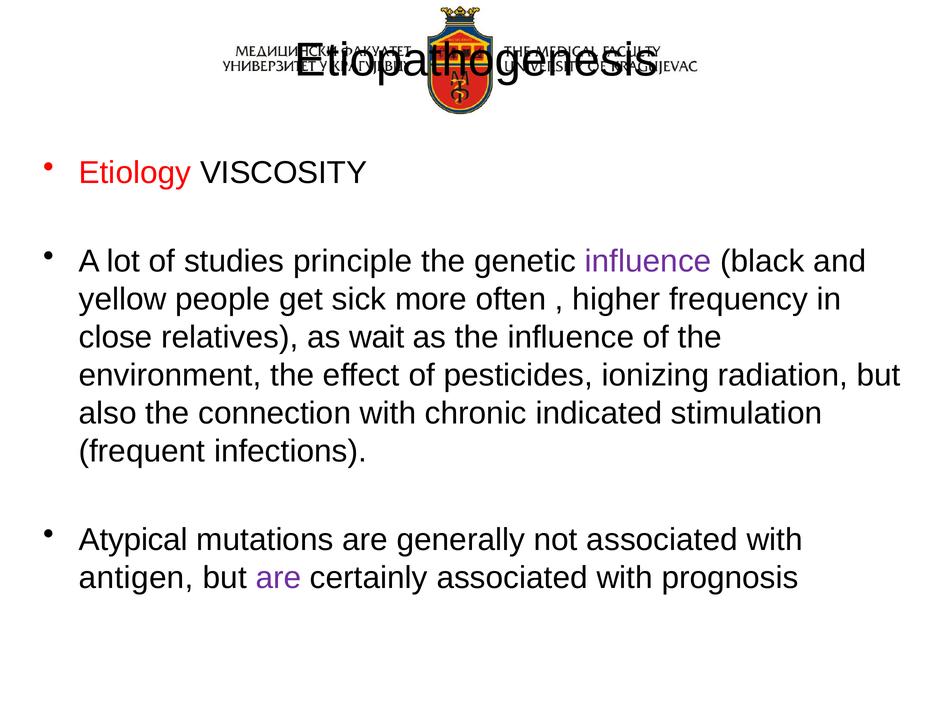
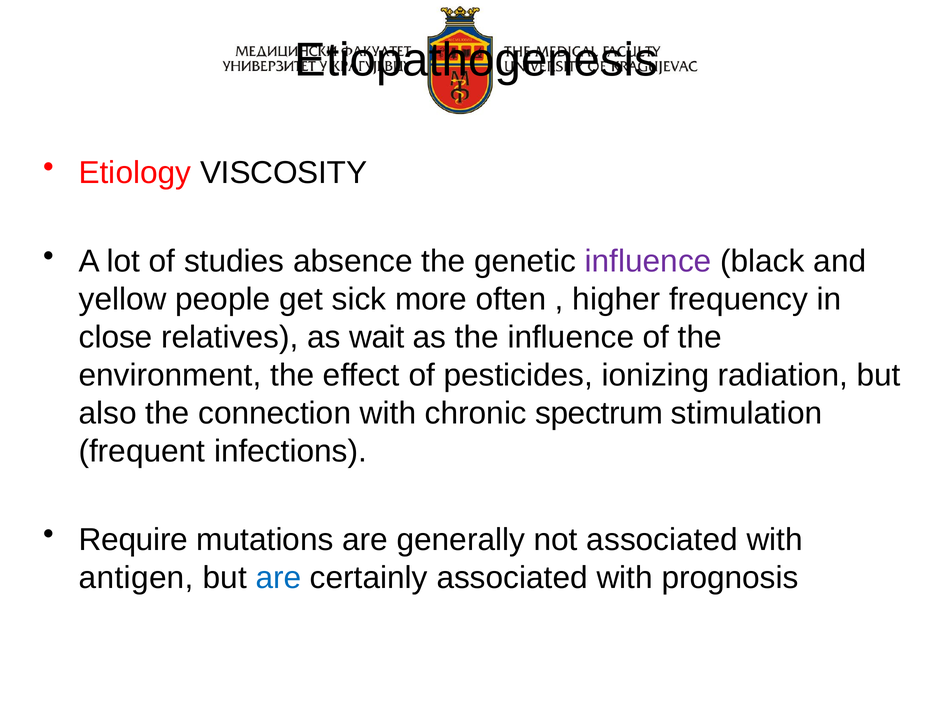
principle: principle -> absence (353, 261)
indicated: indicated -> spectrum (599, 413)
Atypical: Atypical -> Require (133, 539)
are colour: purple -> blue (278, 577)
